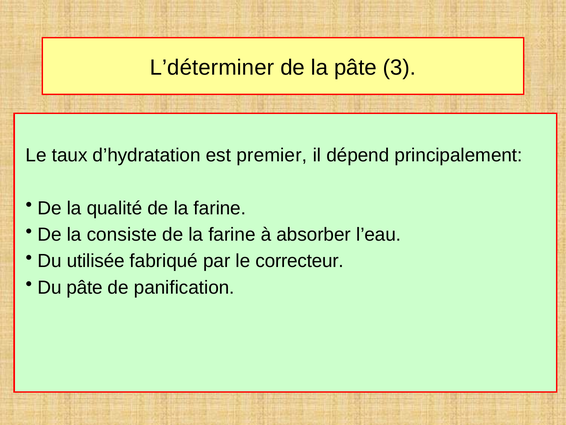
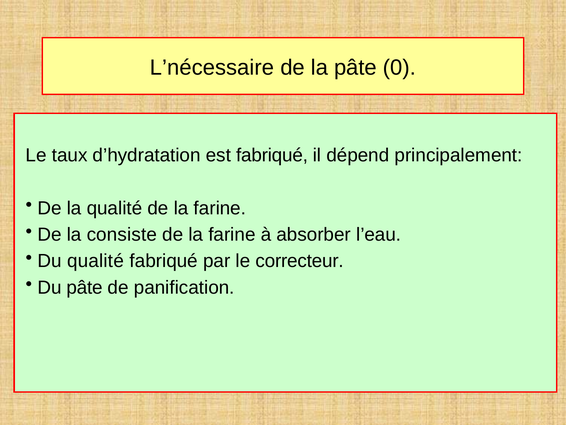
L’déterminer: L’déterminer -> L’nécessaire (212, 68)
3: 3 -> 0 (399, 68)
est premier: premier -> fabriqué (272, 155)
Du utilisée: utilisée -> qualité (96, 261)
